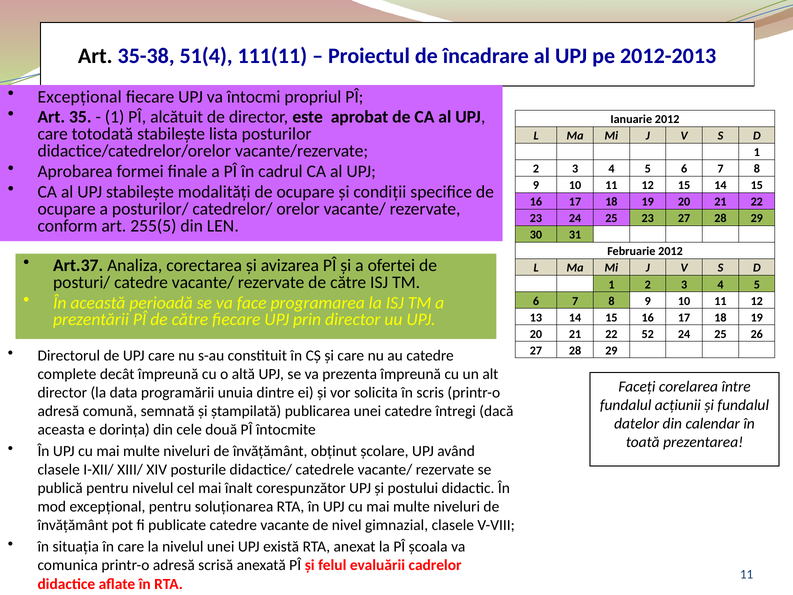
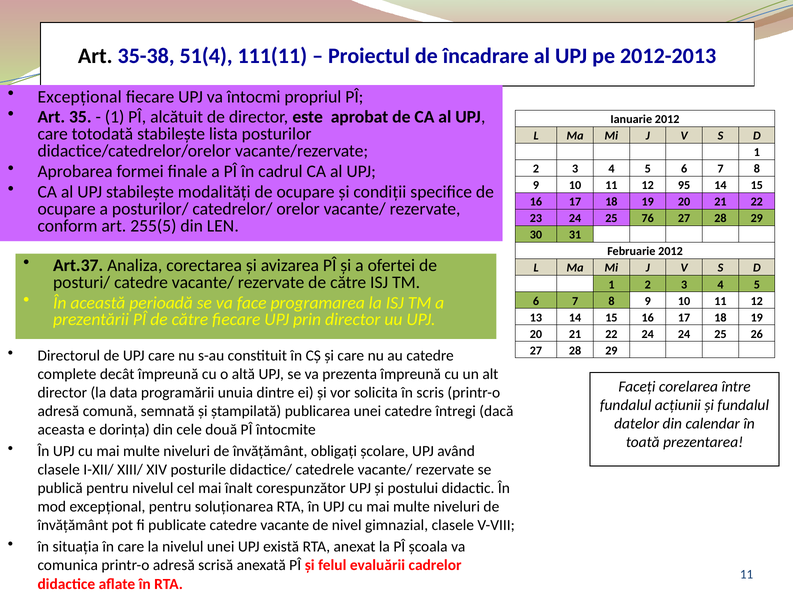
12 15: 15 -> 95 (684, 185)
25 23: 23 -> 76 (648, 218)
22 52: 52 -> 24 (648, 334)
obţinut: obţinut -> obligaţi (334, 451)
